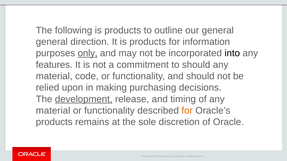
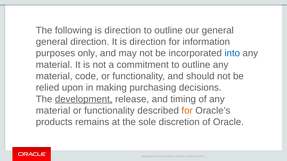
following is products: products -> direction (123, 30)
It is products: products -> direction (148, 42)
only underline: present -> none (88, 53)
into colour: black -> blue (232, 53)
features: features -> material (54, 65)
commitment to should: should -> outline (196, 65)
